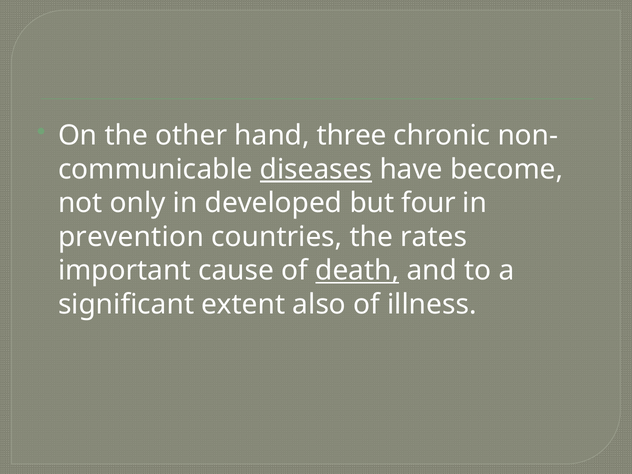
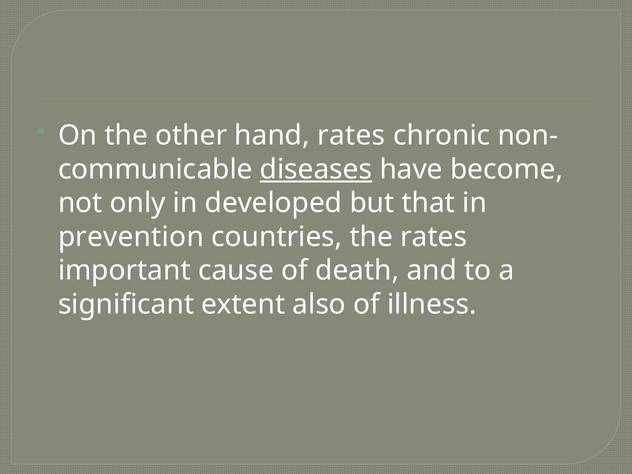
hand three: three -> rates (351, 136)
four: four -> that (428, 203)
death underline: present -> none (357, 271)
